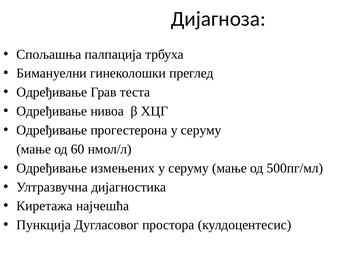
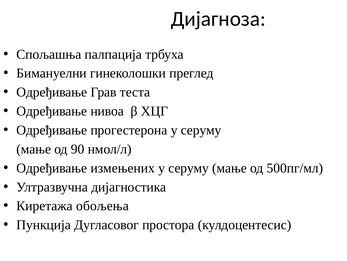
60: 60 -> 90 (78, 149)
најчешћа: најчешћа -> обољења (103, 205)
